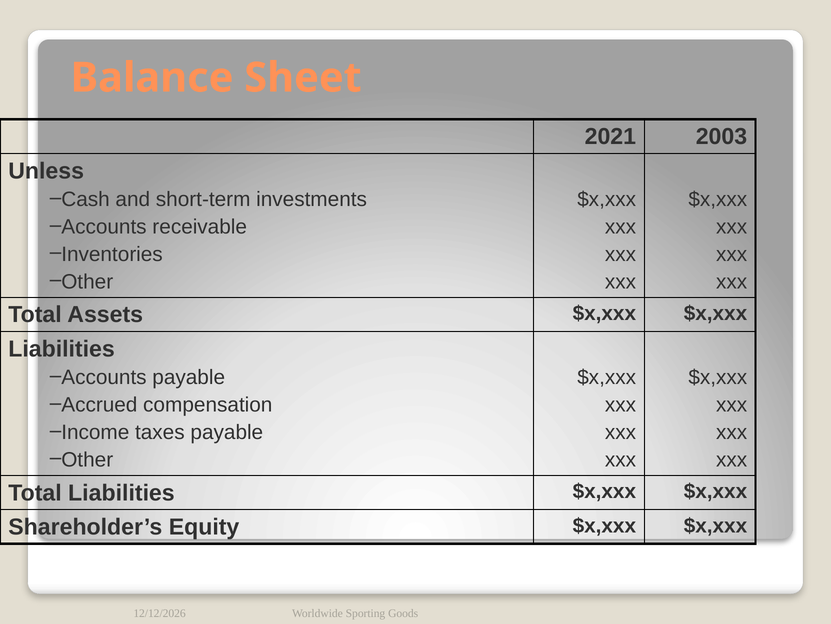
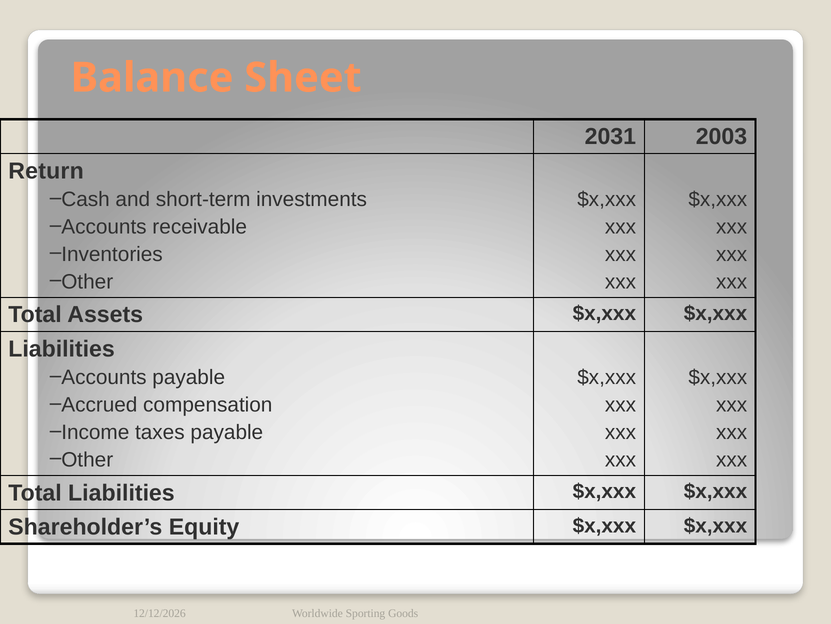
2021: 2021 -> 2031 (610, 137)
Unless: Unless -> Return (46, 171)
